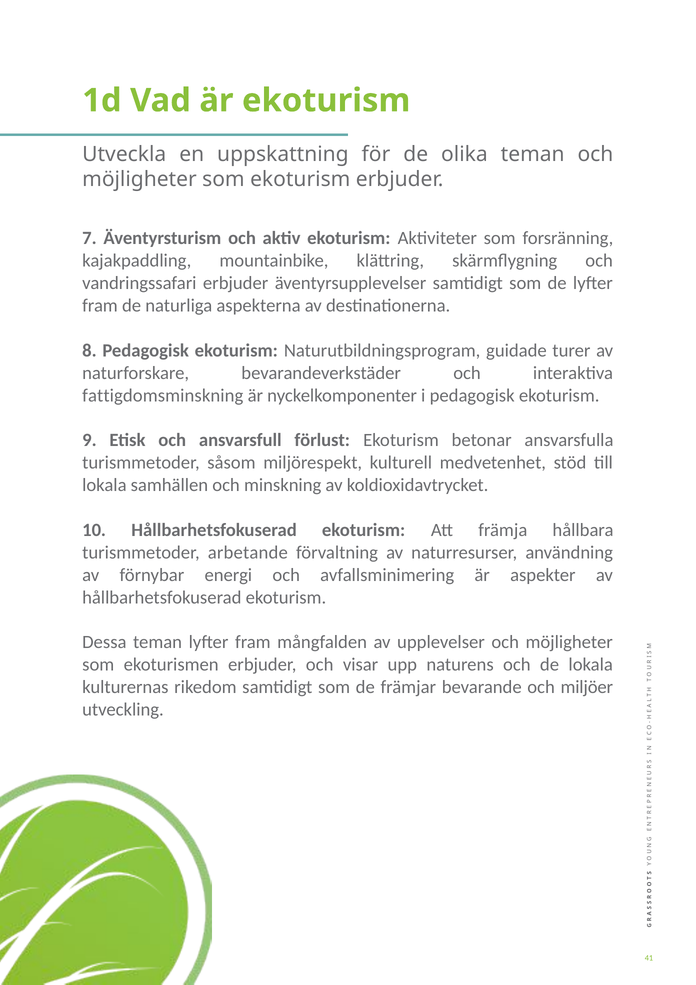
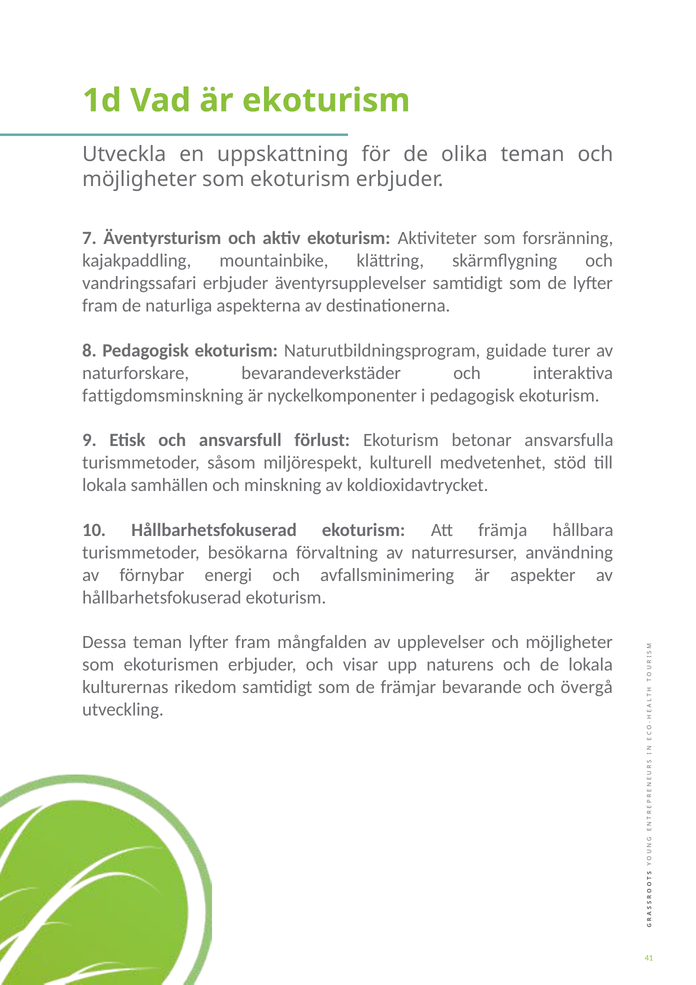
arbetande: arbetande -> besökarna (248, 552)
miljöer: miljöer -> övergå (587, 687)
